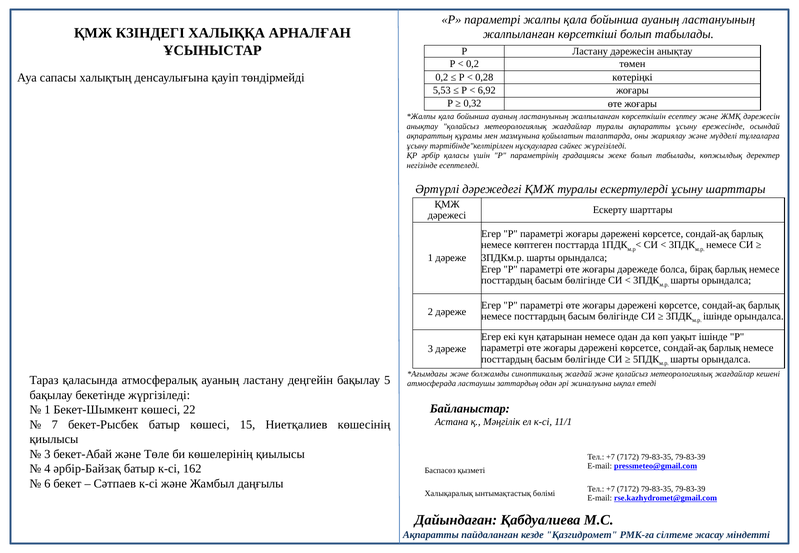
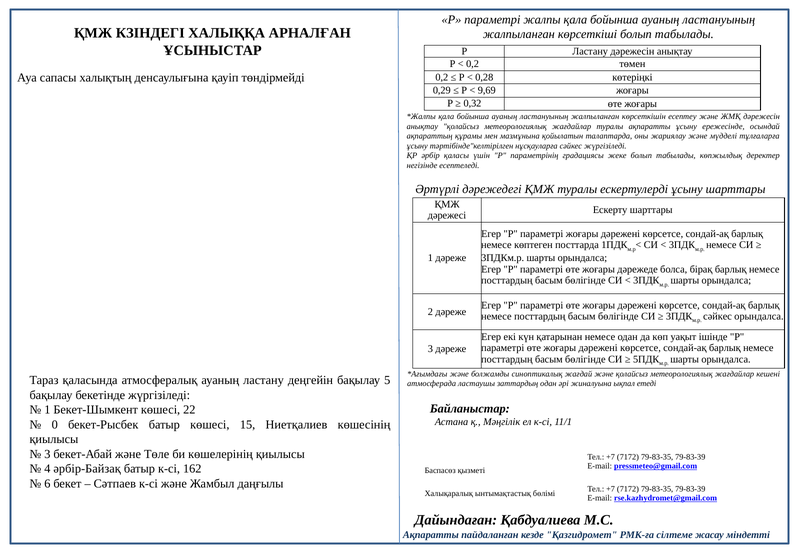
5,53: 5,53 -> 0,29 (442, 90)
6,92: 6,92 -> 9,69 (487, 90)
ішінде: ішінде -> сәйкес (718, 317)
7: 7 -> 0 (55, 425)
